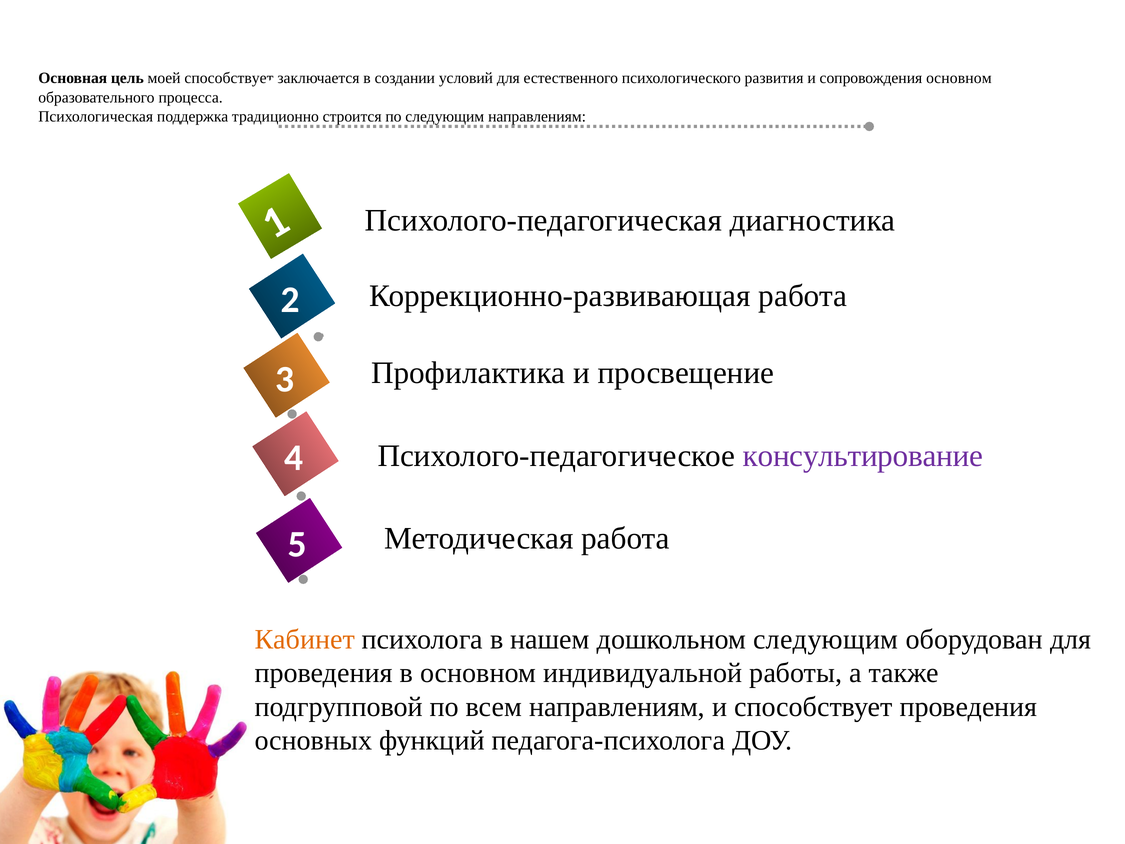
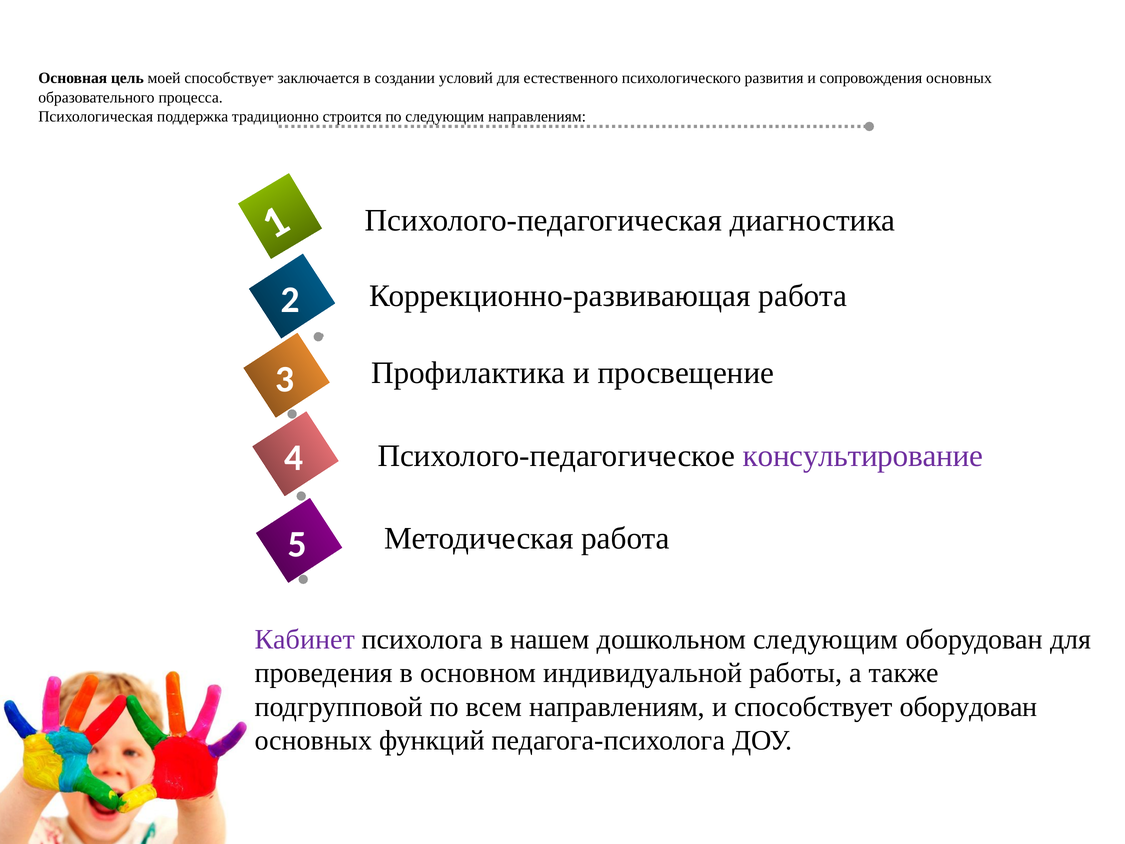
сопровождения основном: основном -> основных (959, 78)
Кабинет colour: orange -> purple (305, 639)
способствует проведения: проведения -> оборудован (969, 707)
